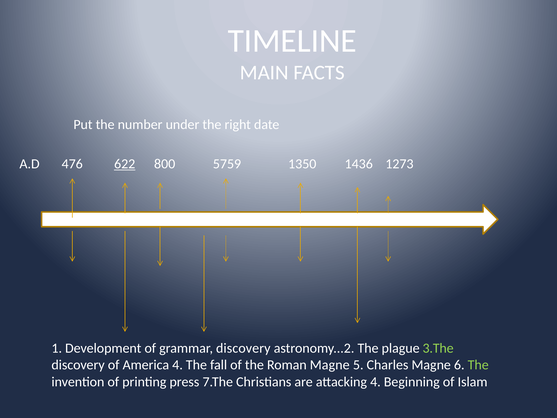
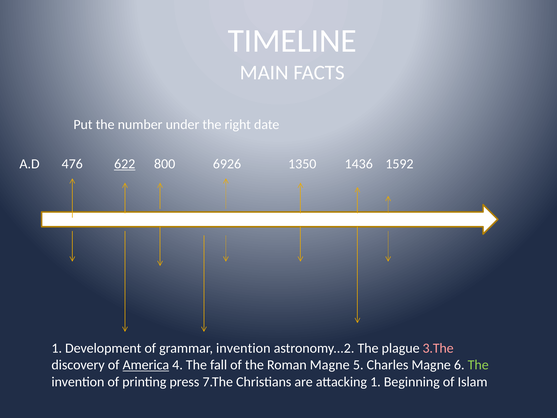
5759: 5759 -> 6926 (227, 164)
1273: 1273 -> 1592 (399, 164)
grammar discovery: discovery -> invention (243, 348)
3.The colour: light green -> pink (438, 348)
America underline: none -> present (146, 365)
attacking 4: 4 -> 1 (375, 382)
